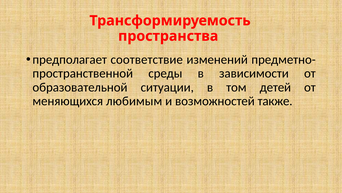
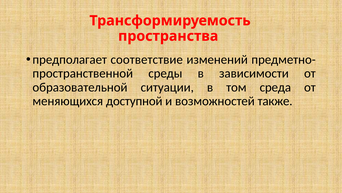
детей: детей -> среда (275, 87)
любимым: любимым -> доступной (134, 101)
